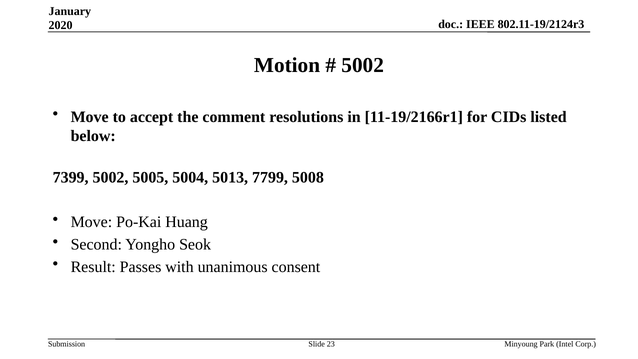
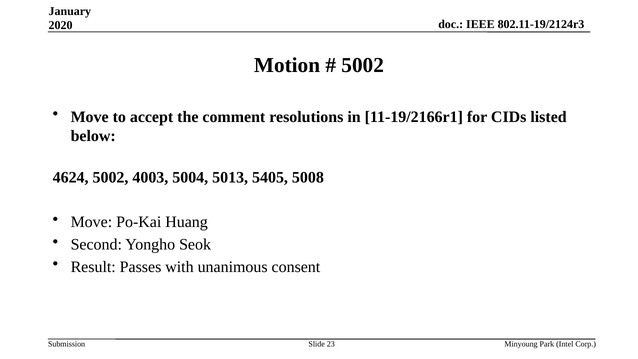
7399: 7399 -> 4624 (71, 177)
5005: 5005 -> 4003 (150, 177)
7799: 7799 -> 5405 (270, 177)
